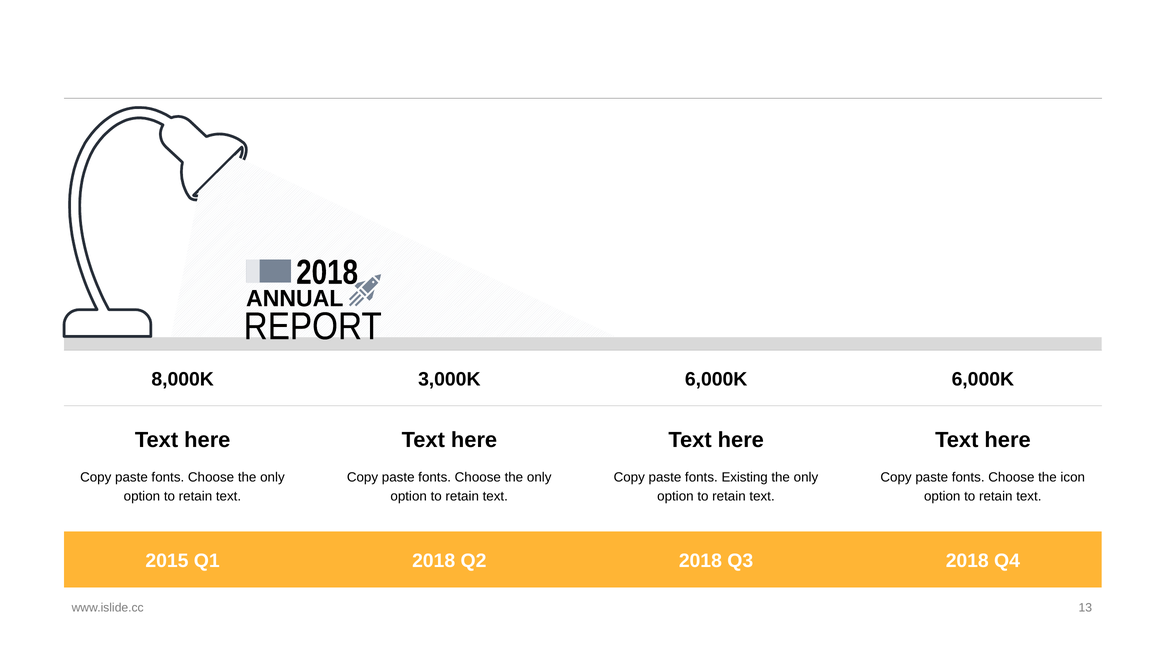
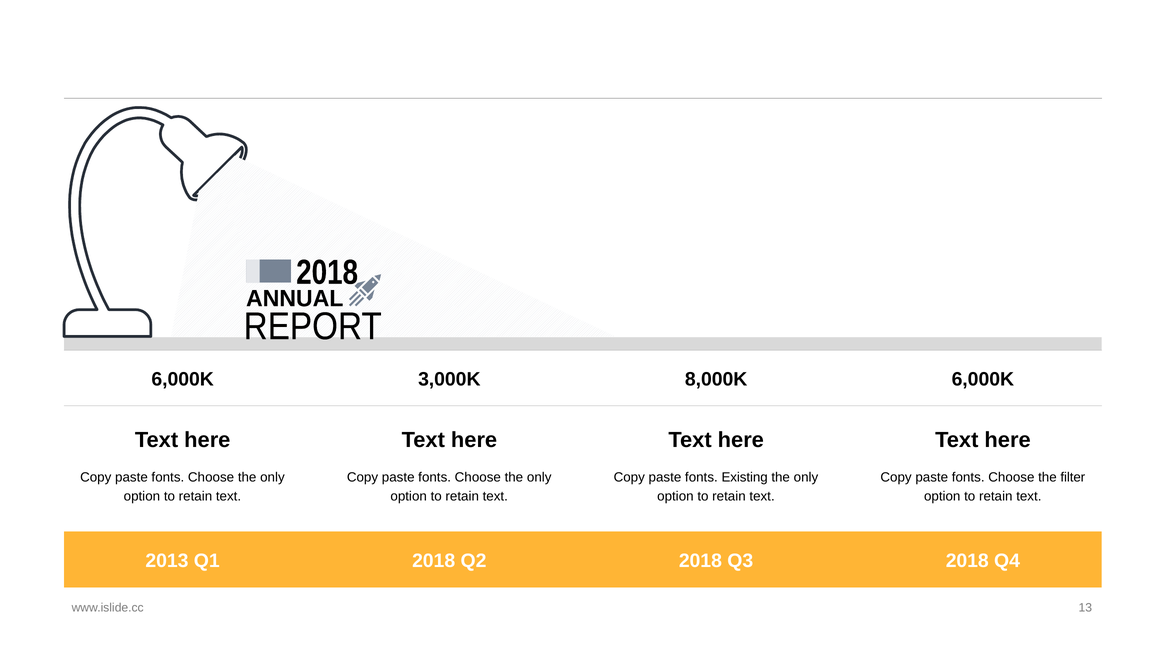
8,000K: 8,000K -> 6,000K (183, 379)
3,000K 6,000K: 6,000K -> 8,000K (716, 379)
icon: icon -> filter (1073, 477)
2015: 2015 -> 2013 (167, 561)
